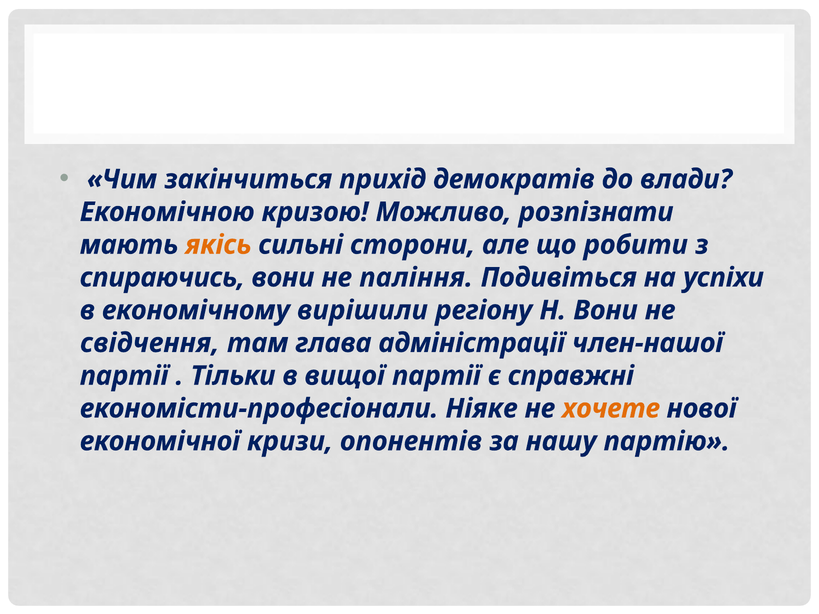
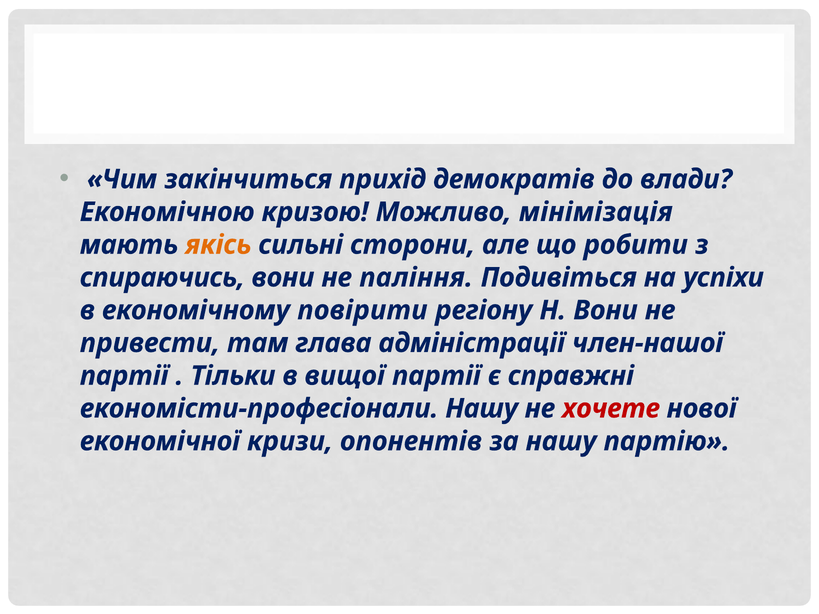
розпізнати: розпізнати -> мінімізація (596, 212)
вирішили: вирішили -> повірити (362, 310)
свідчення: свідчення -> привести (150, 343)
економісти-професіонали Ніяке: Ніяке -> Нашу (482, 409)
хочете colour: orange -> red (611, 409)
